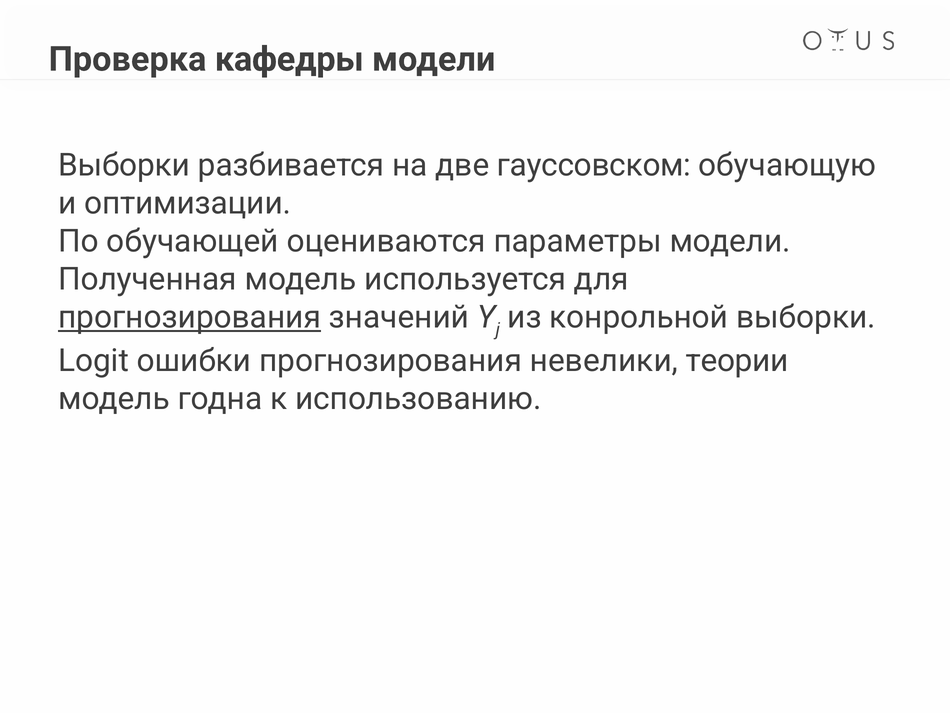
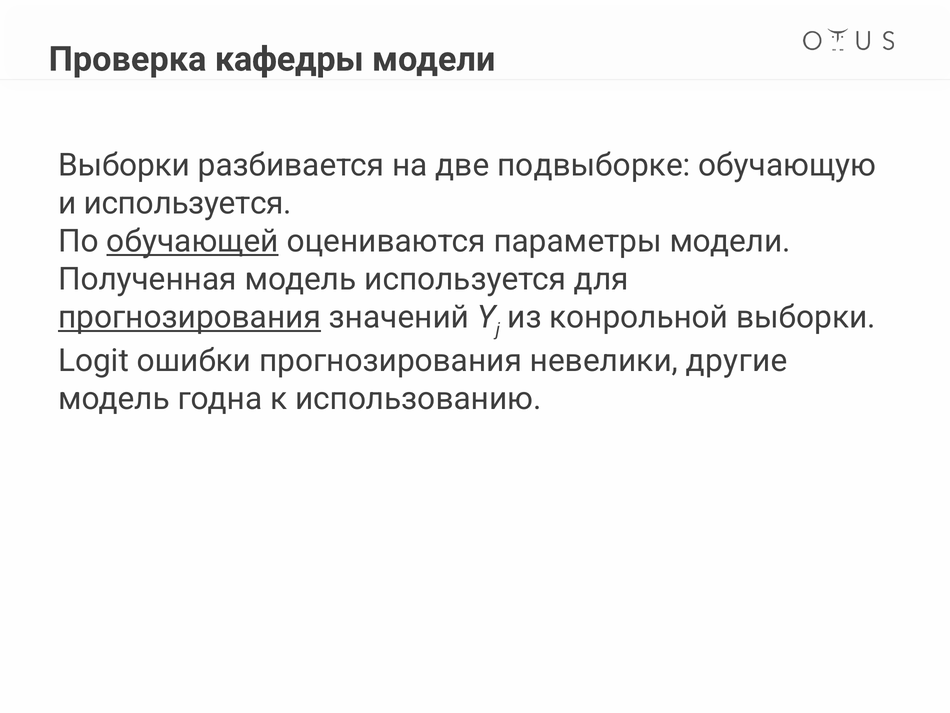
гауссовском: гауссовском -> подвыборке (594, 165)
и оптимизации: оптимизации -> используется (188, 203)
обучающей underline: none -> present (193, 241)
теории: теории -> другие (737, 360)
